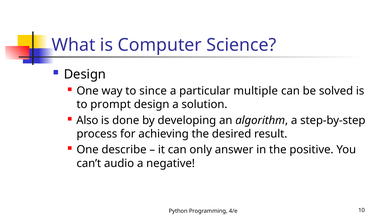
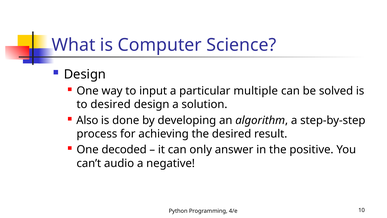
since: since -> input (153, 91)
to prompt: prompt -> desired (111, 104)
describe: describe -> decoded (124, 150)
